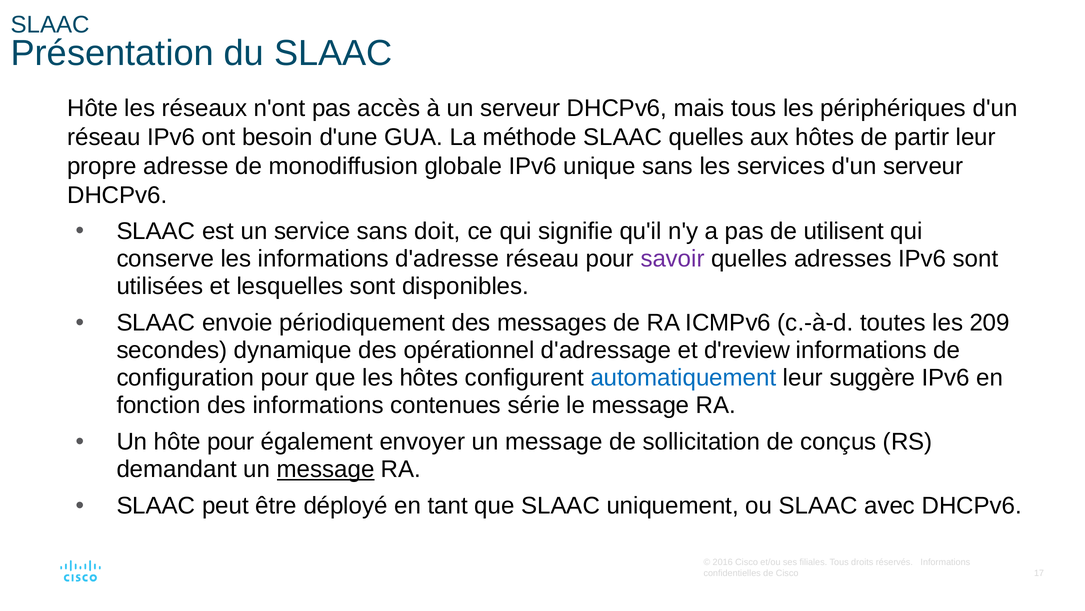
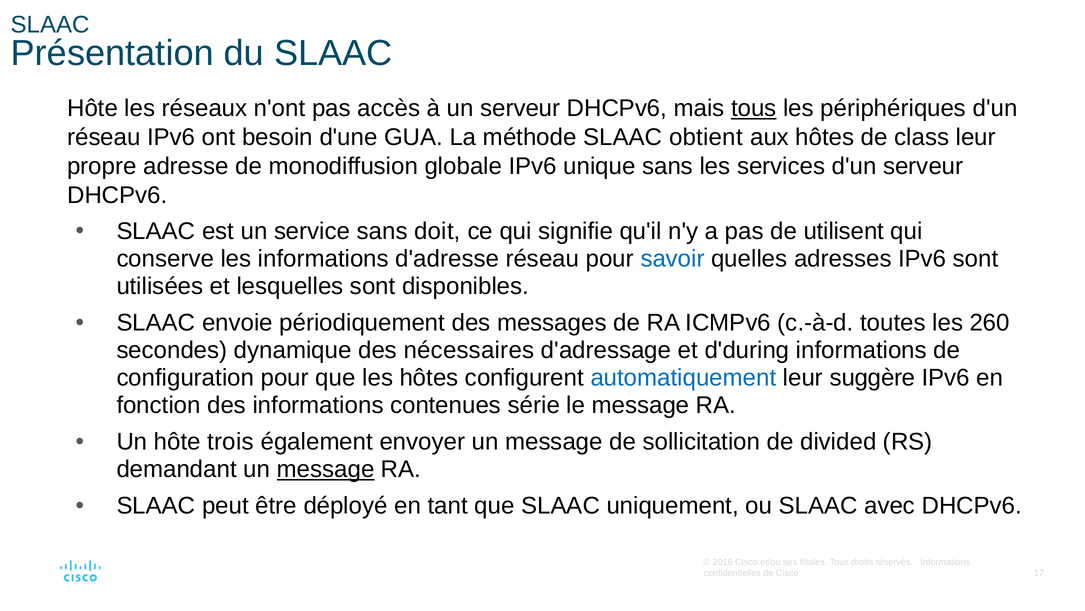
tous underline: none -> present (754, 108)
SLAAC quelles: quelles -> obtient (706, 137)
partir: partir -> class (922, 137)
savoir colour: purple -> blue (673, 259)
209: 209 -> 260 (990, 323)
opérationnel: opérationnel -> nécessaires (469, 350)
d'review: d'review -> d'during (747, 350)
hôte pour: pour -> trois (231, 441)
conçus: conçus -> divided (838, 441)
